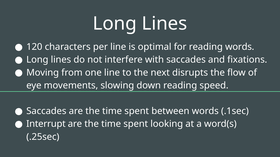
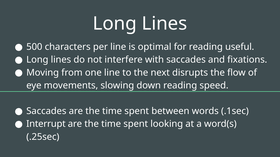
120: 120 -> 500 (34, 47)
reading words: words -> useful (240, 47)
